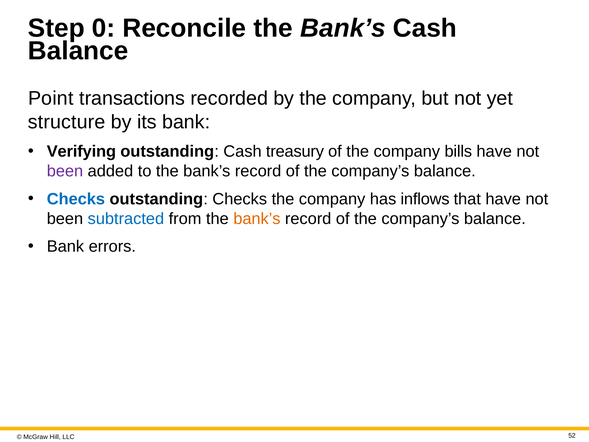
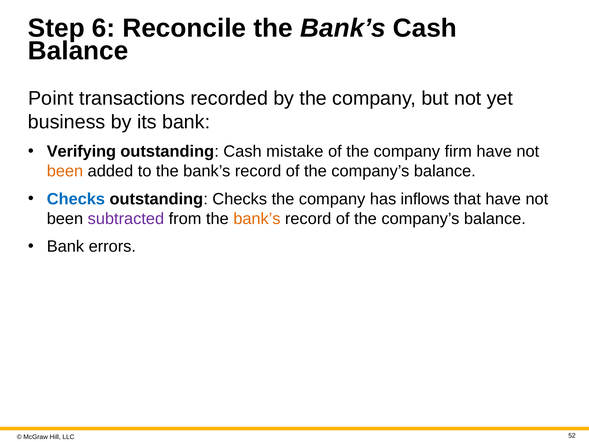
0: 0 -> 6 (104, 28)
structure: structure -> business (67, 122)
treasury: treasury -> mistake (295, 151)
bills: bills -> firm (458, 151)
been colour: purple -> orange (65, 171)
subtracted colour: blue -> purple (126, 219)
